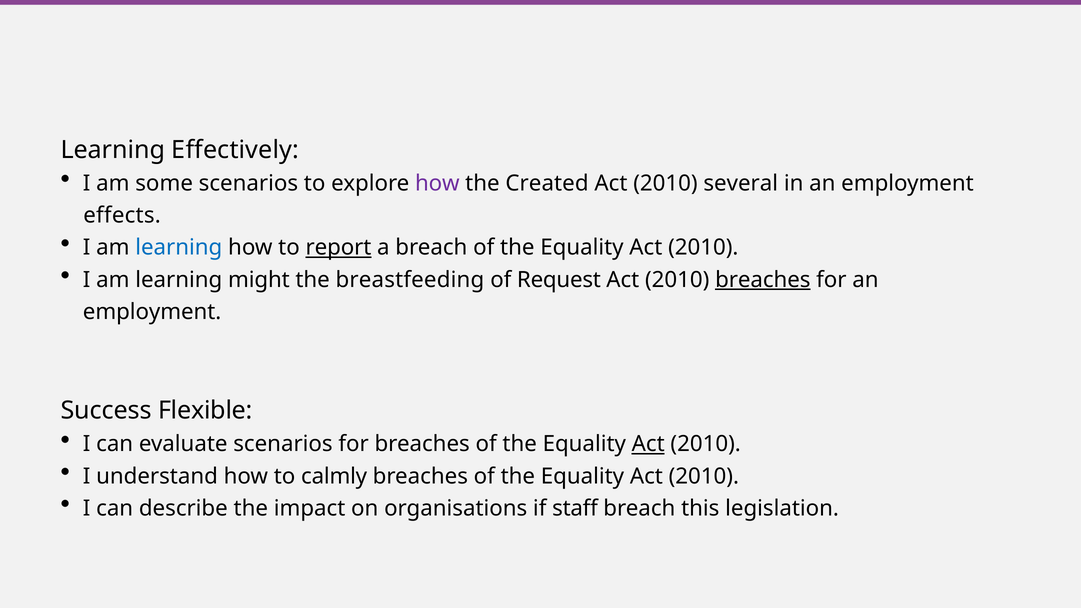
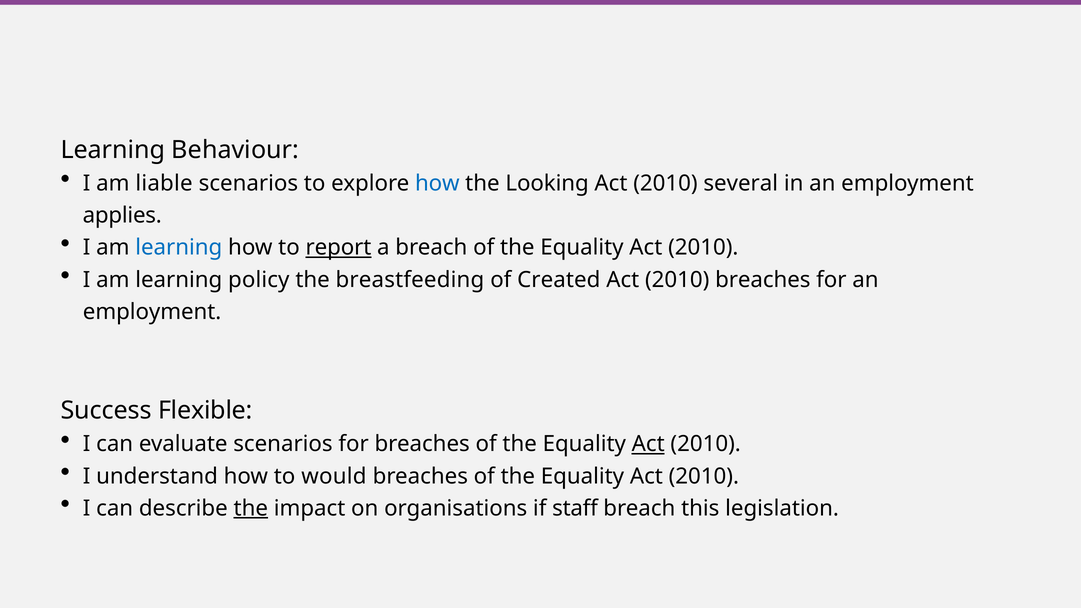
Effectively: Effectively -> Behaviour (235, 150)
some: some -> liable (164, 183)
how colour: purple -> blue (437, 183)
Created: Created -> Looking (547, 183)
effects: effects -> applies (122, 216)
might: might -> policy (259, 280)
Request: Request -> Created (559, 280)
breaches underline: present -> none (763, 280)
calmly: calmly -> would (334, 476)
the underline: none -> present (251, 508)
